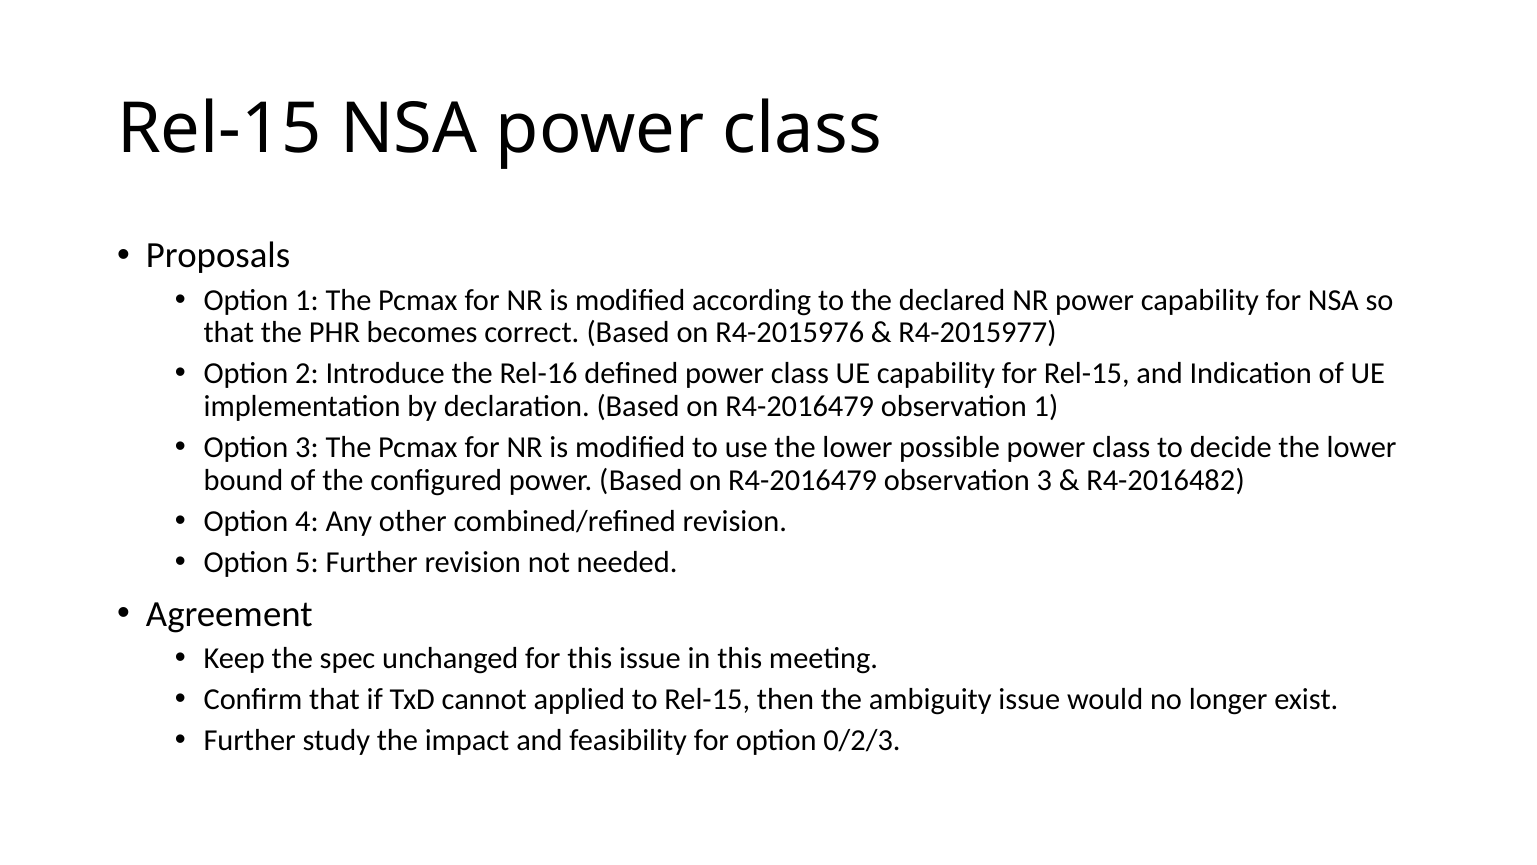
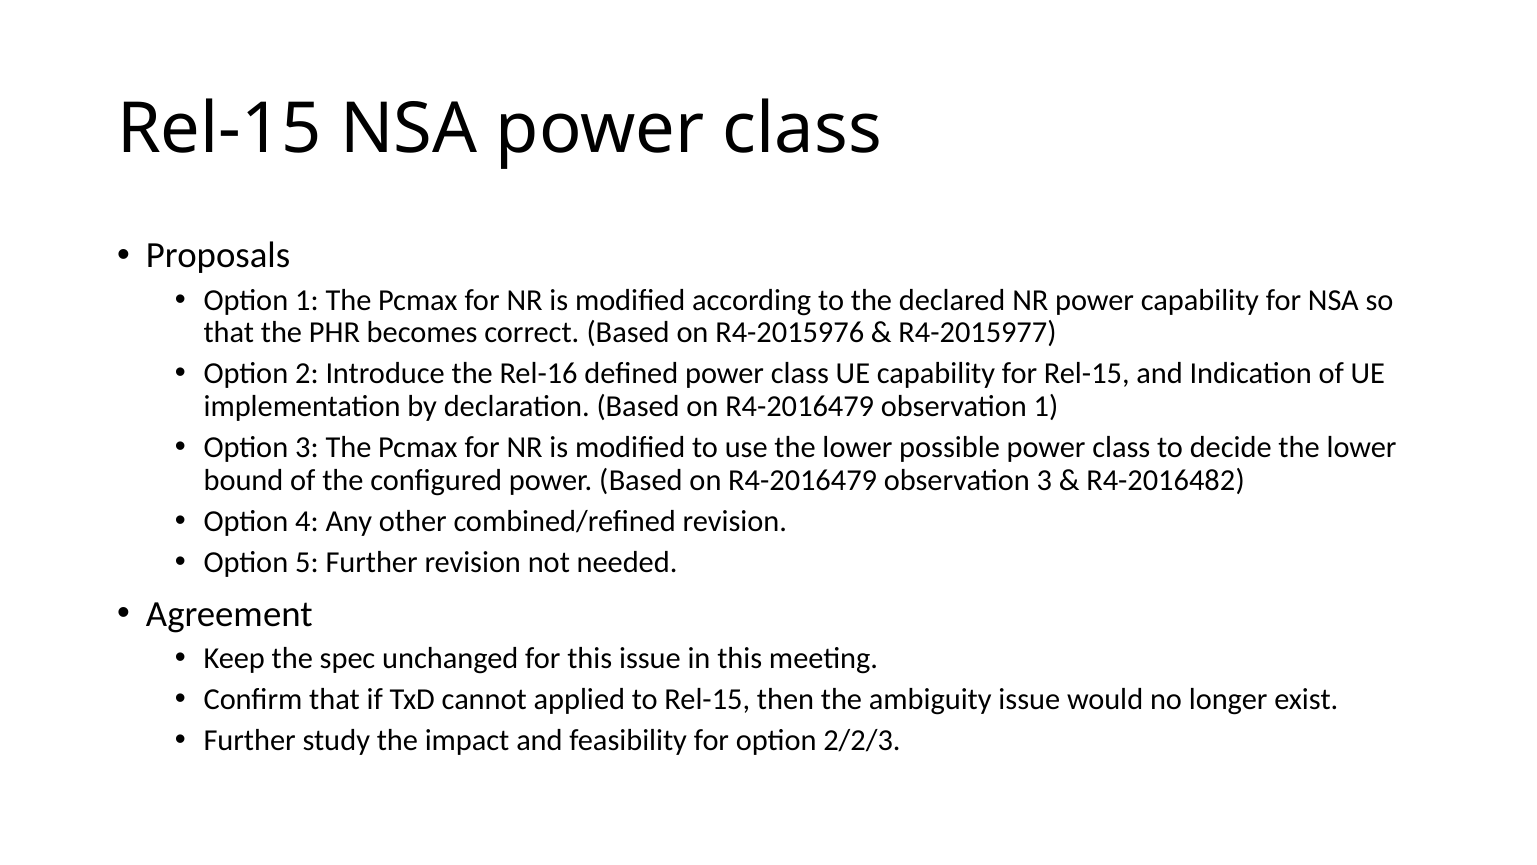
0/2/3: 0/2/3 -> 2/2/3 (862, 740)
